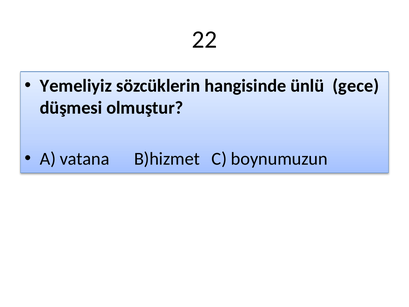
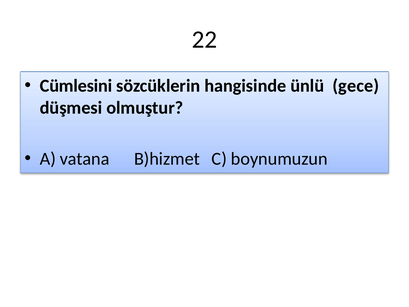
Yemeliyiz: Yemeliyiz -> Cümlesini (76, 86)
